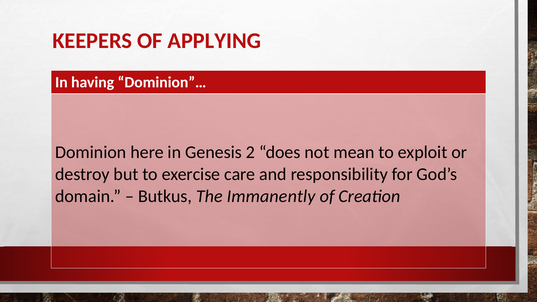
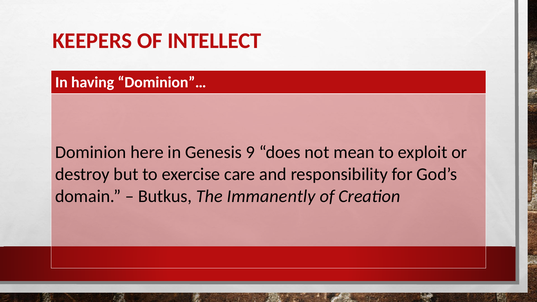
APPLYING: APPLYING -> INTELLECT (214, 41)
2: 2 -> 9 (250, 152)
